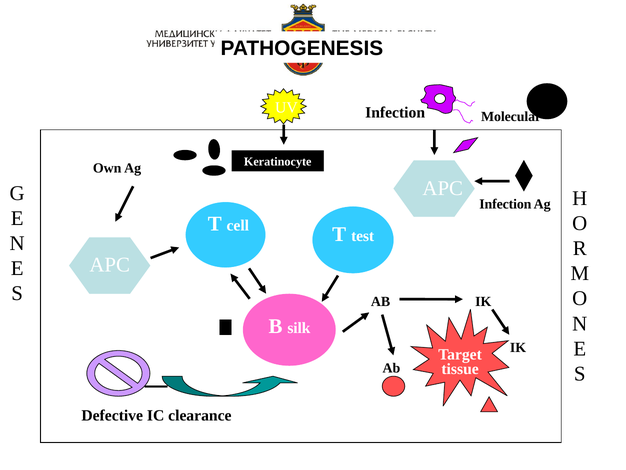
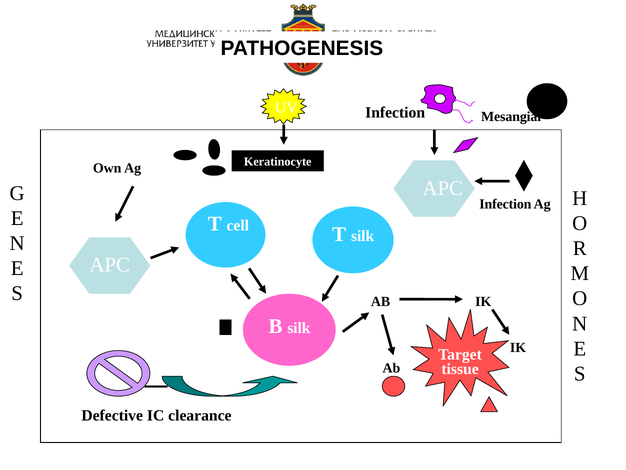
Molecular: Molecular -> Mesangial (511, 117)
T test: test -> silk (363, 236)
